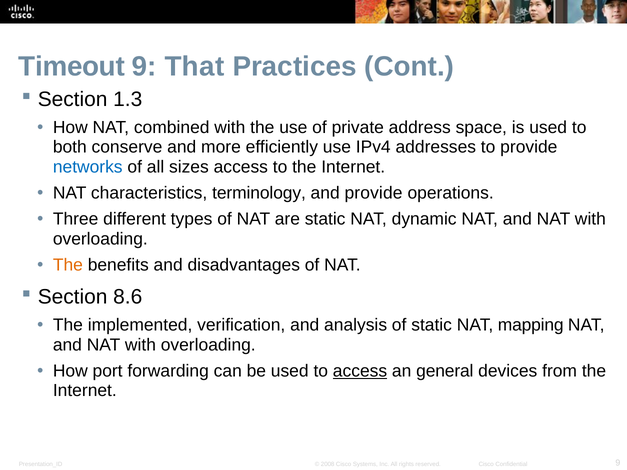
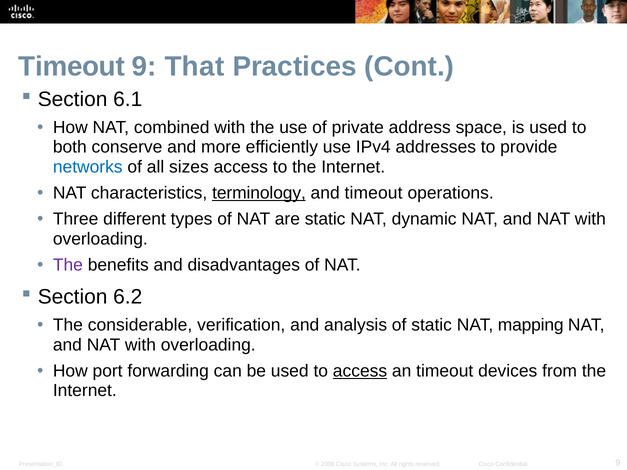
1.3: 1.3 -> 6.1 (128, 99)
terminology underline: none -> present (259, 193)
and provide: provide -> timeout (374, 193)
The colour: orange -> purple (68, 265)
8.6: 8.6 -> 6.2 (128, 297)
implemented: implemented -> considerable (140, 325)
an general: general -> timeout (445, 371)
